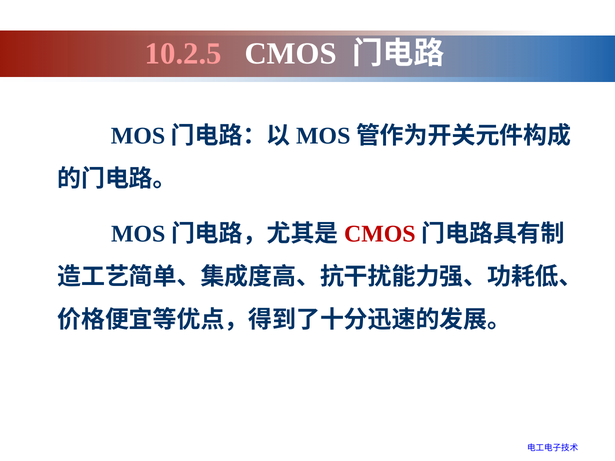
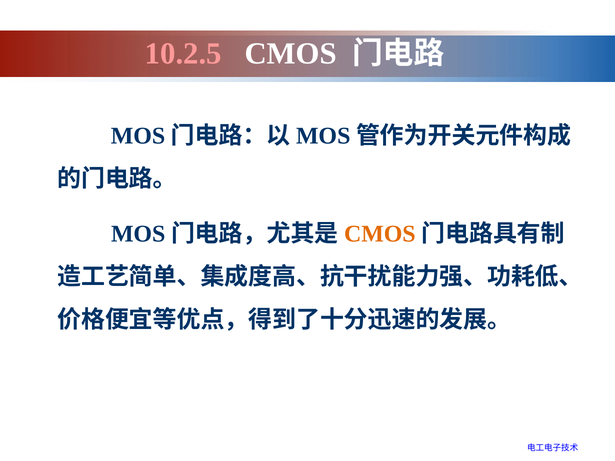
CMOS colour: red -> orange (380, 234)
